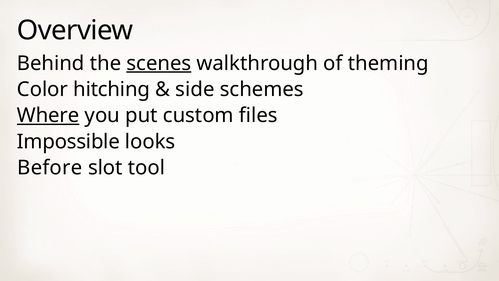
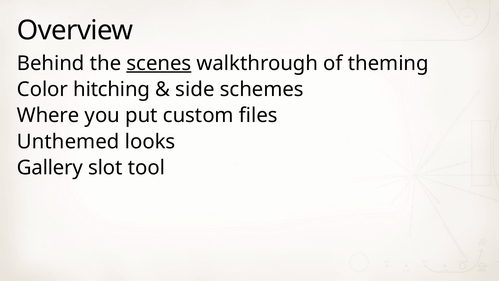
Where underline: present -> none (48, 115)
Impossible: Impossible -> Unthemed (68, 141)
Before: Before -> Gallery (50, 168)
